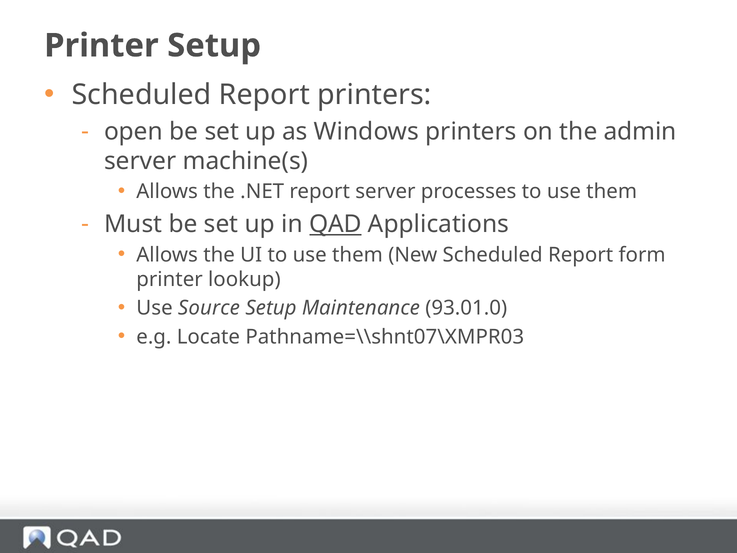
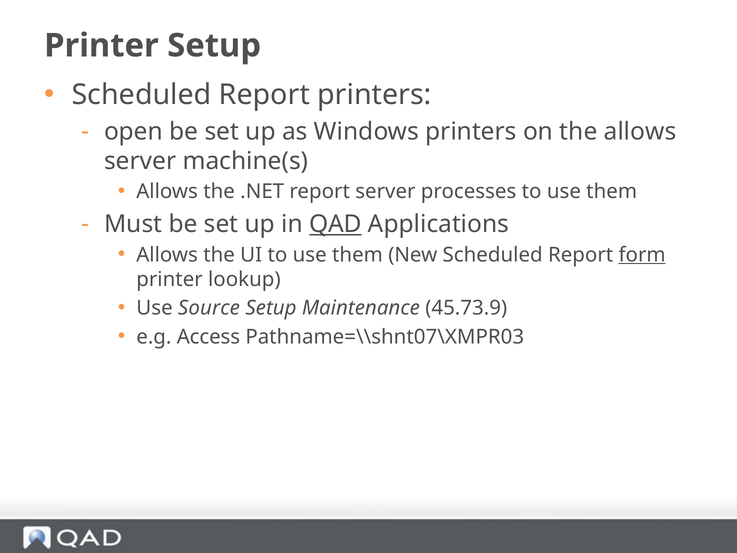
the admin: admin -> allows (640, 131)
form underline: none -> present (642, 255)
93.01.0: 93.01.0 -> 45.73.9 (466, 308)
Locate: Locate -> Access (208, 337)
